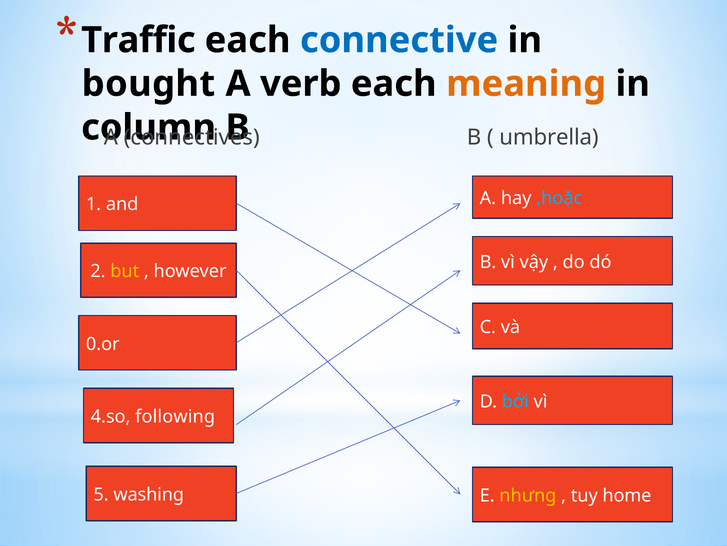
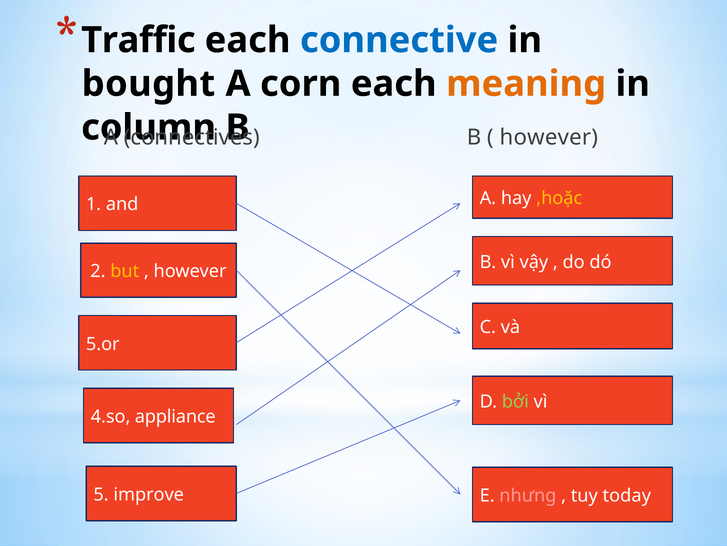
verb: verb -> corn (301, 84)
umbrella: umbrella -> however (549, 137)
,hoặc colour: light blue -> yellow (559, 198)
0.or: 0.or -> 5.or (103, 344)
bởi colour: light blue -> light green (515, 401)
following: following -> appliance (175, 416)
washing: washing -> improve (149, 494)
nhưng colour: yellow -> pink (528, 495)
home: home -> today (627, 495)
